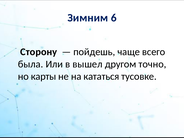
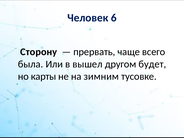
Зимним: Зимним -> Человек (88, 18)
пойдешь: пойдешь -> прервать (94, 52)
точно: точно -> будет (152, 64)
кататься: кататься -> зимним (101, 76)
